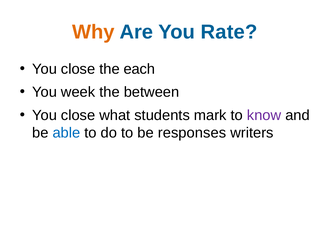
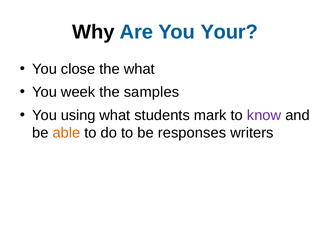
Why colour: orange -> black (93, 32)
Rate: Rate -> Your (229, 32)
the each: each -> what (139, 69)
between: between -> samples (151, 92)
close: close -> using (78, 115)
able colour: blue -> orange (66, 133)
